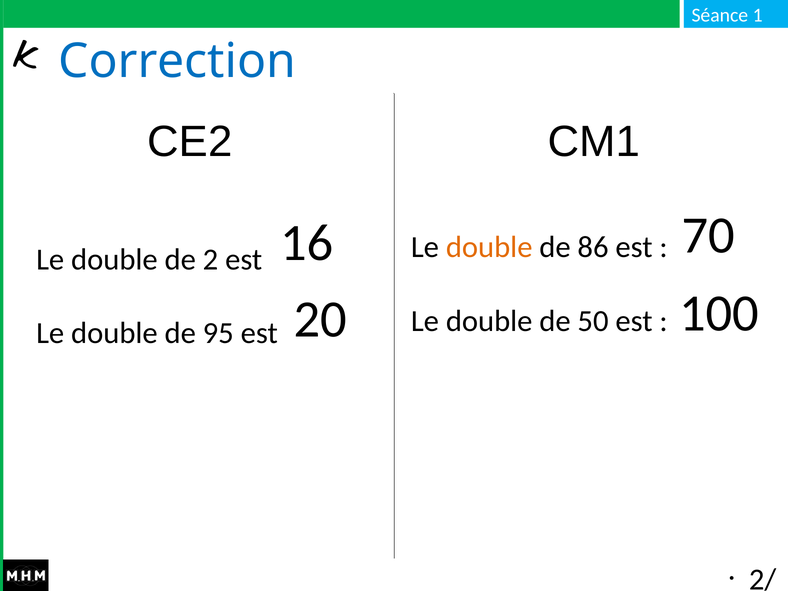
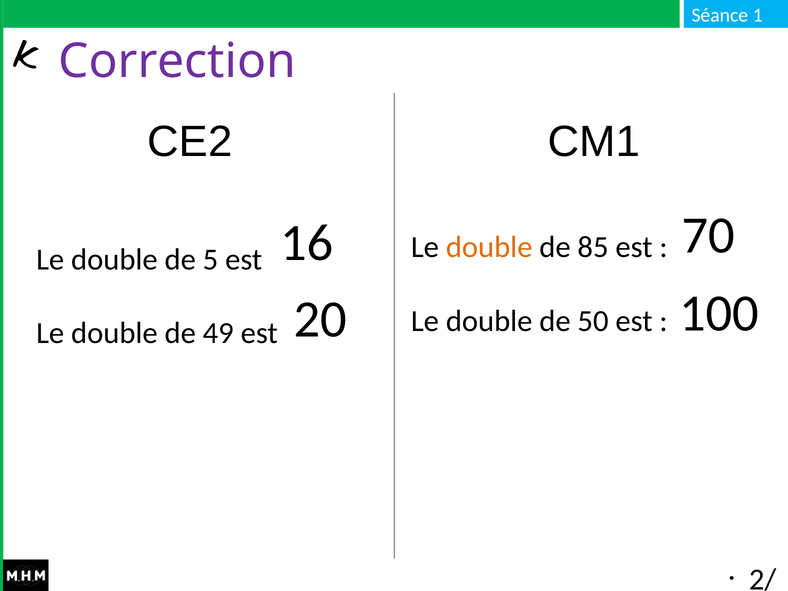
Correction colour: blue -> purple (177, 61)
86: 86 -> 85 (593, 247)
2: 2 -> 5 (210, 260)
95: 95 -> 49 (218, 333)
